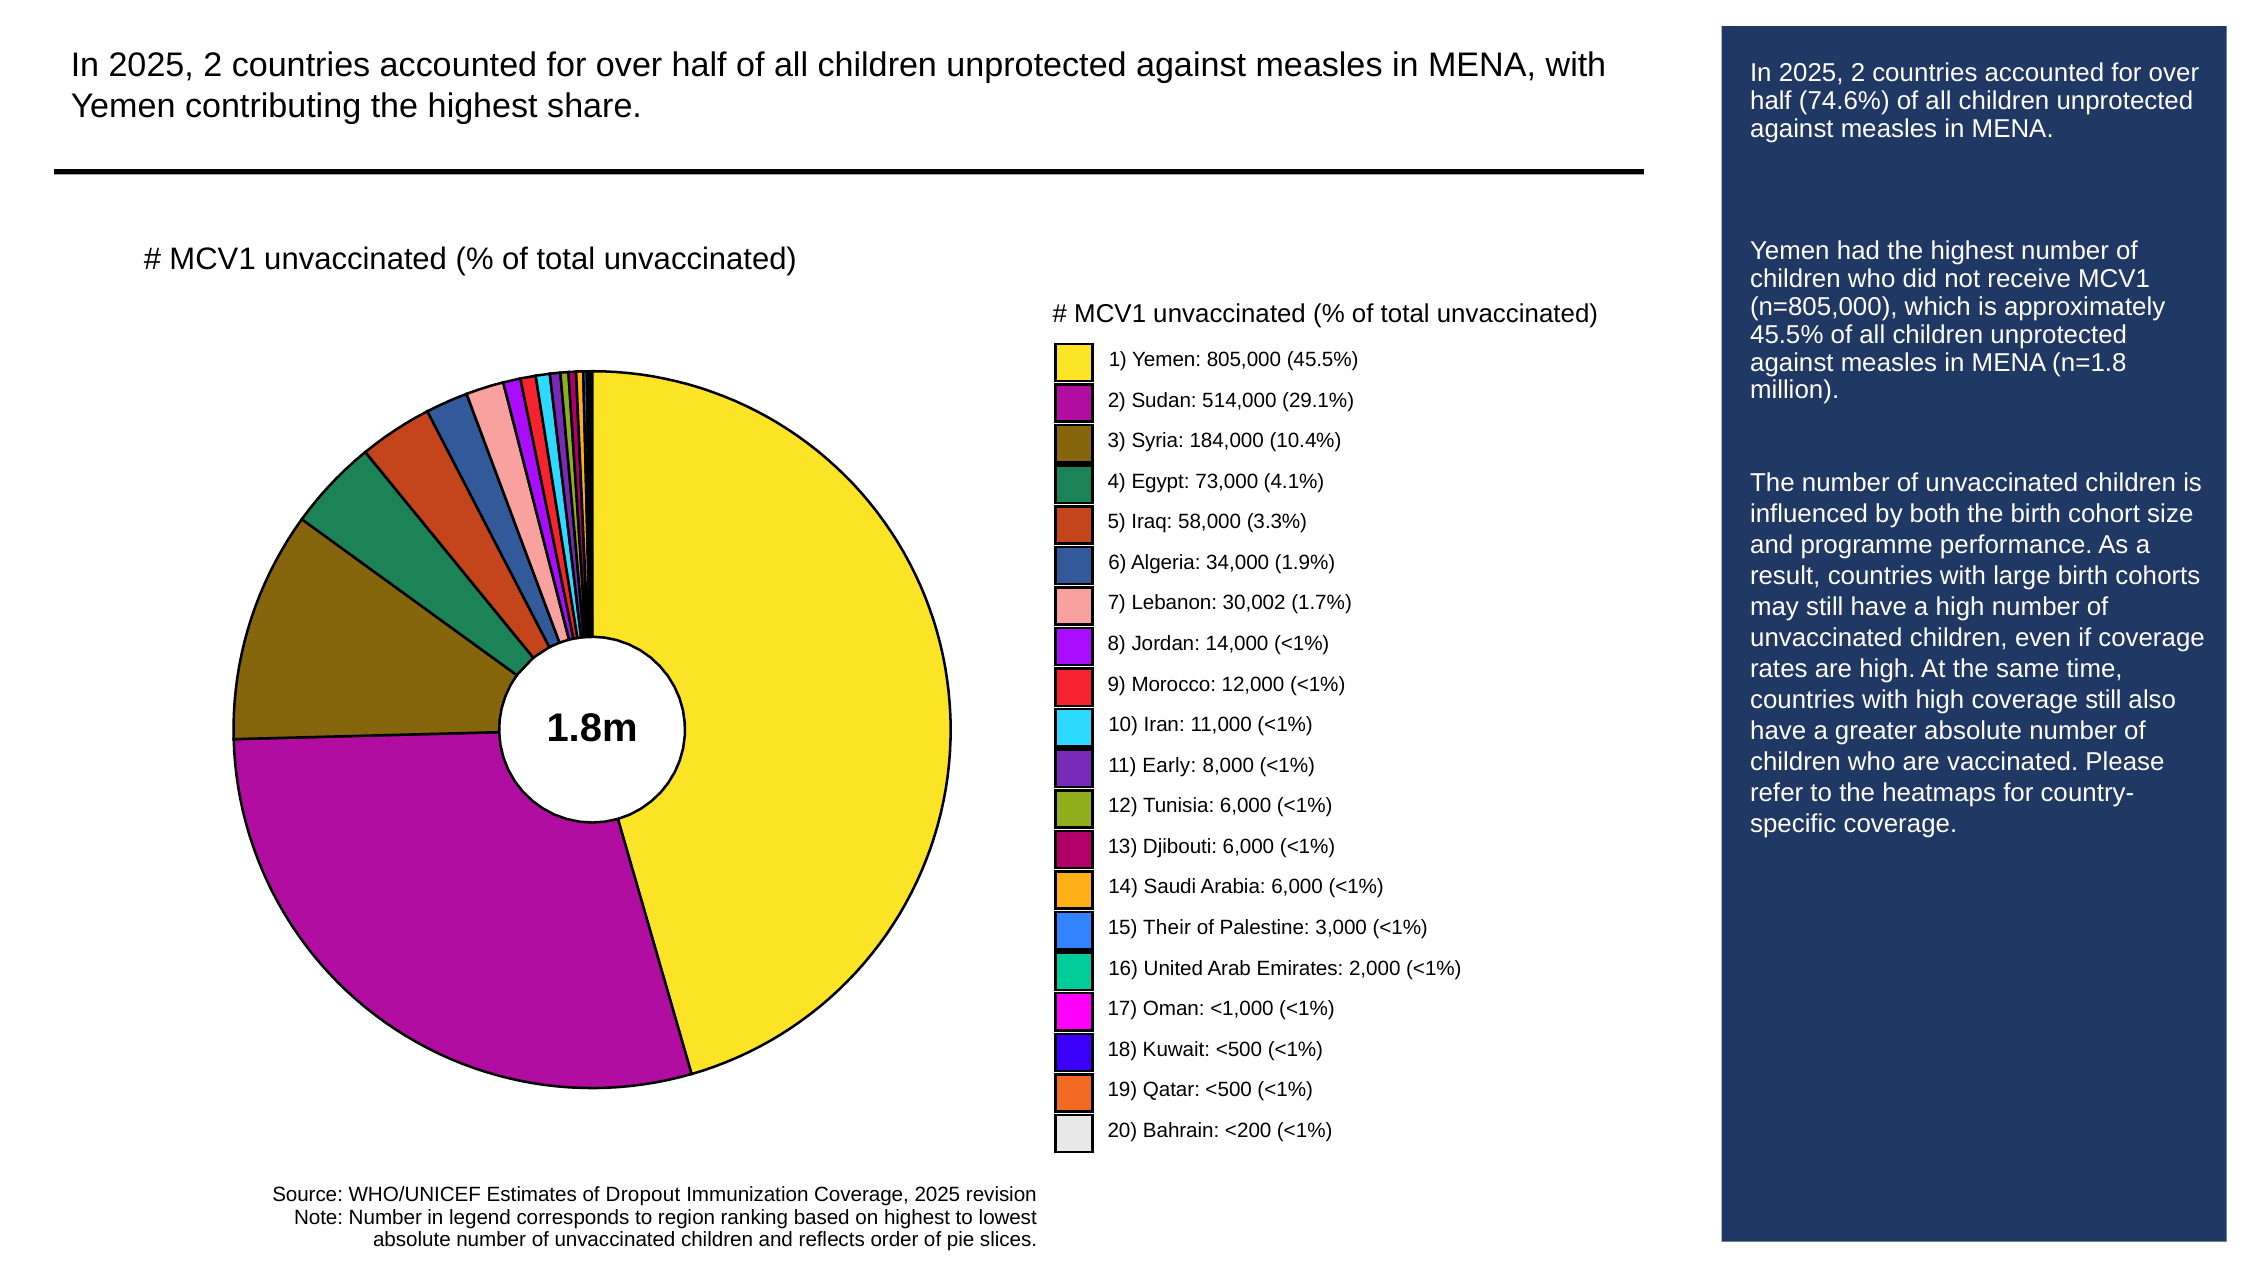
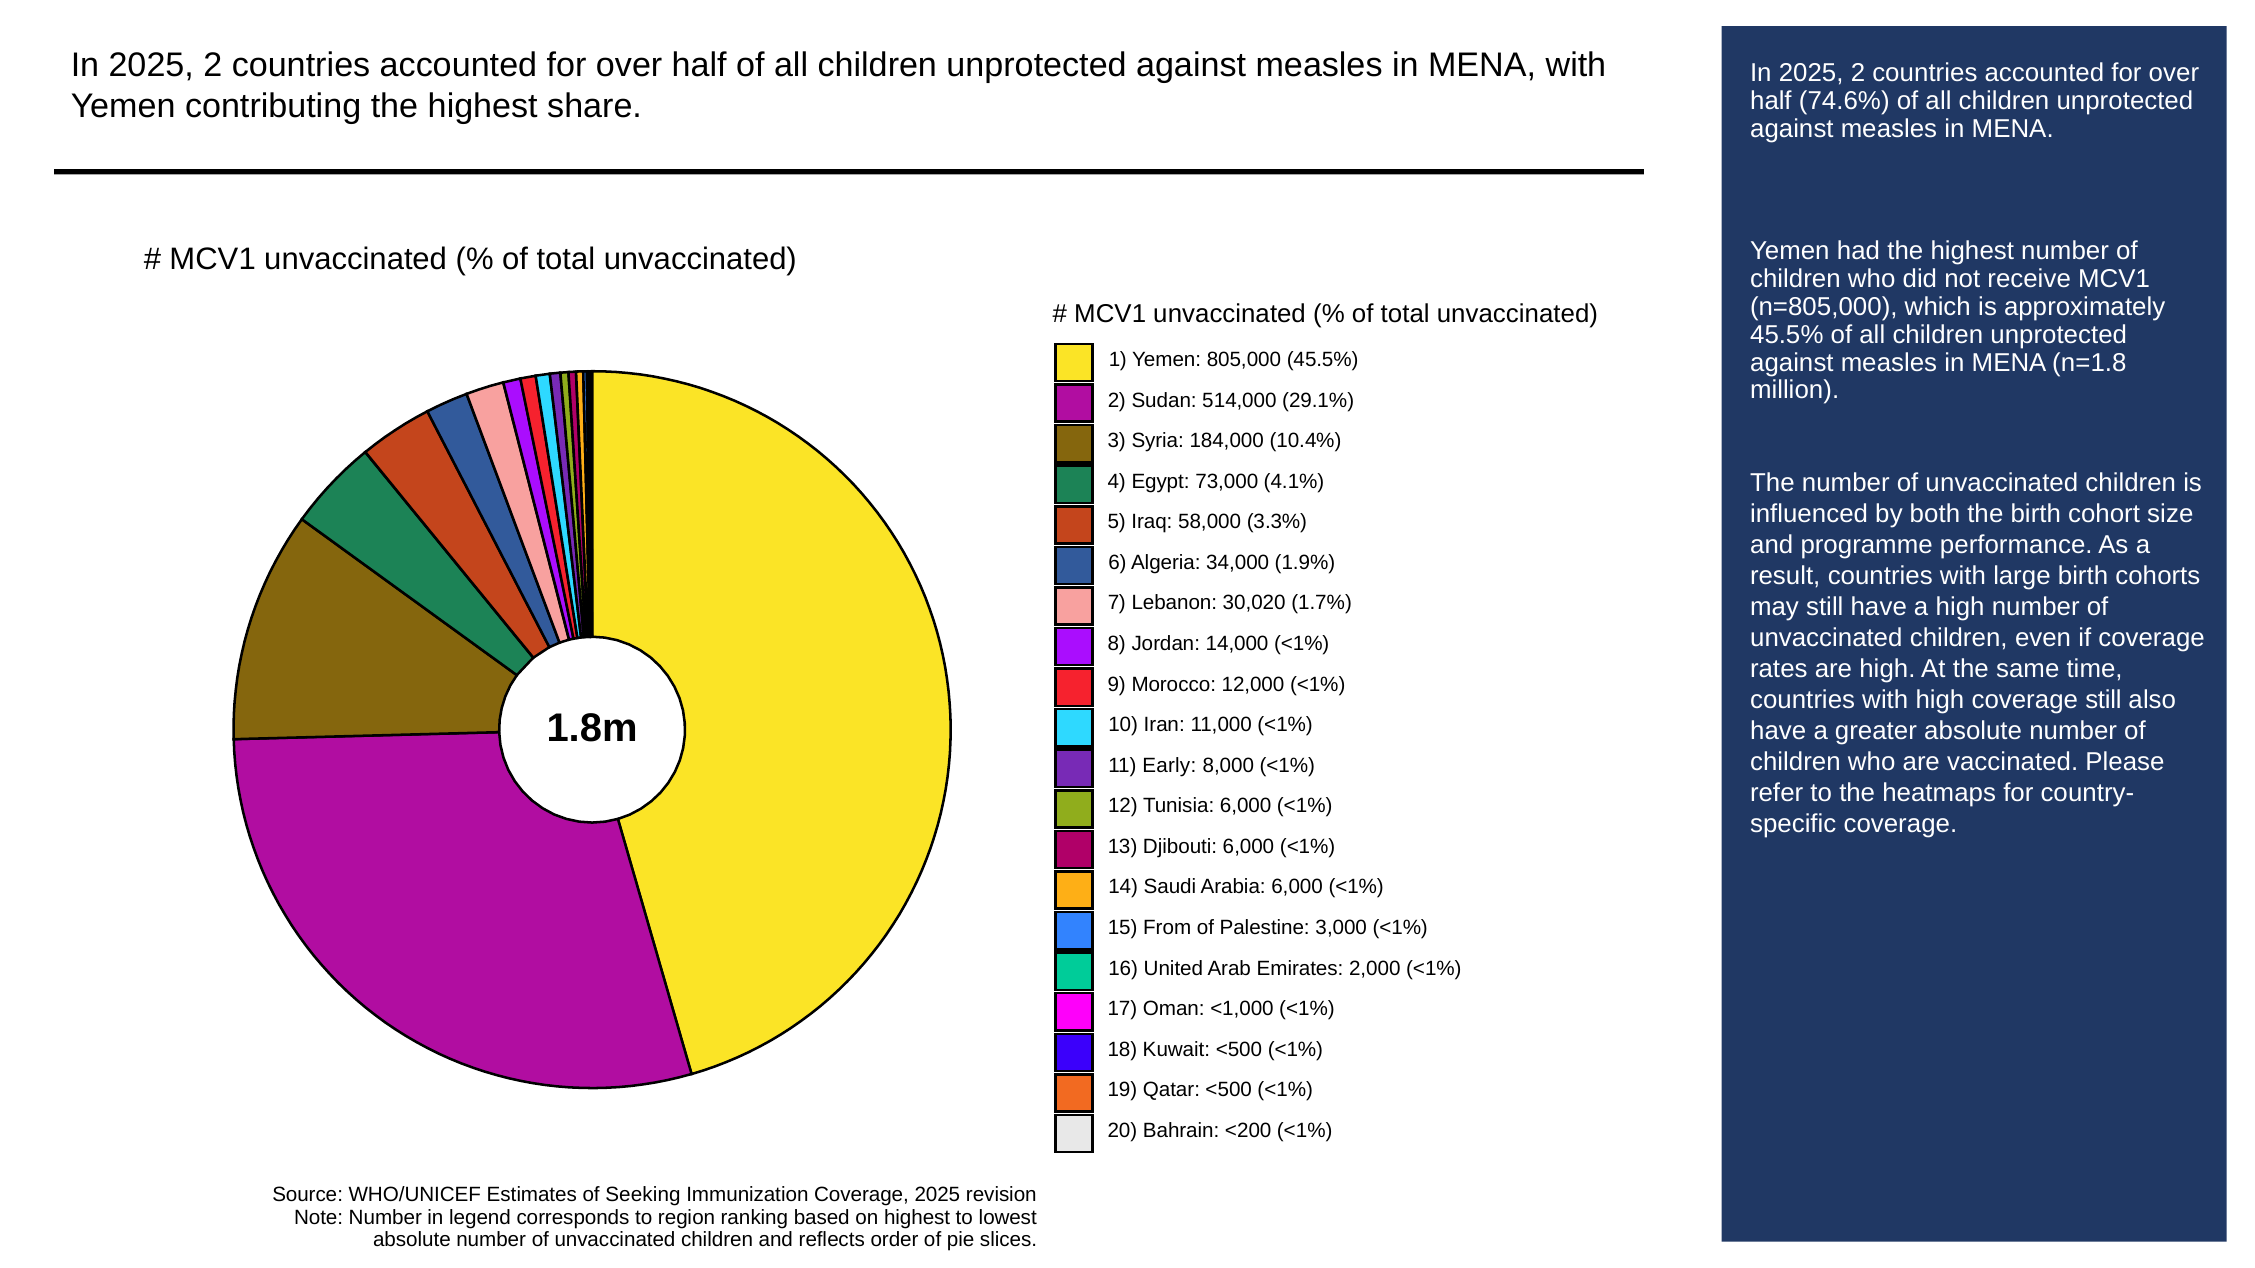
30,002: 30,002 -> 30,020 (1254, 603)
Their: Their -> From (1167, 928)
Dropout: Dropout -> Seeking (643, 1195)
